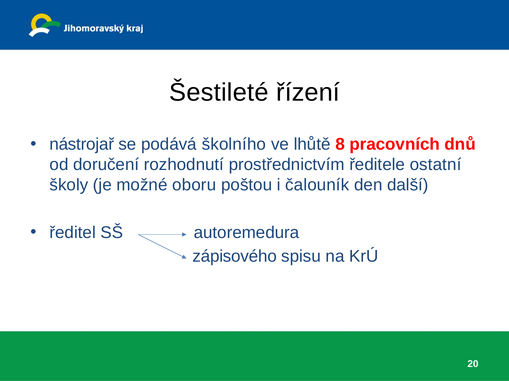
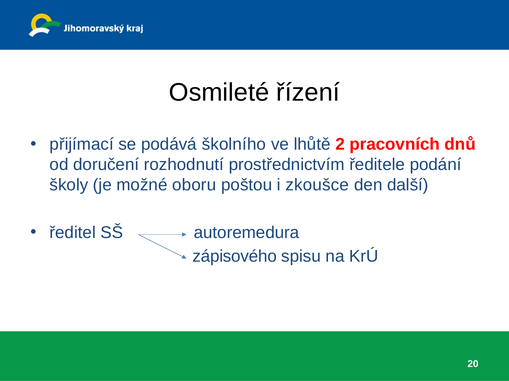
Šestileté: Šestileté -> Osmileté (219, 93)
nástrojař: nástrojař -> přijímací (82, 145)
8: 8 -> 2 (340, 145)
ostatní: ostatní -> podání (436, 165)
čalouník: čalouník -> zkoušce (317, 185)
